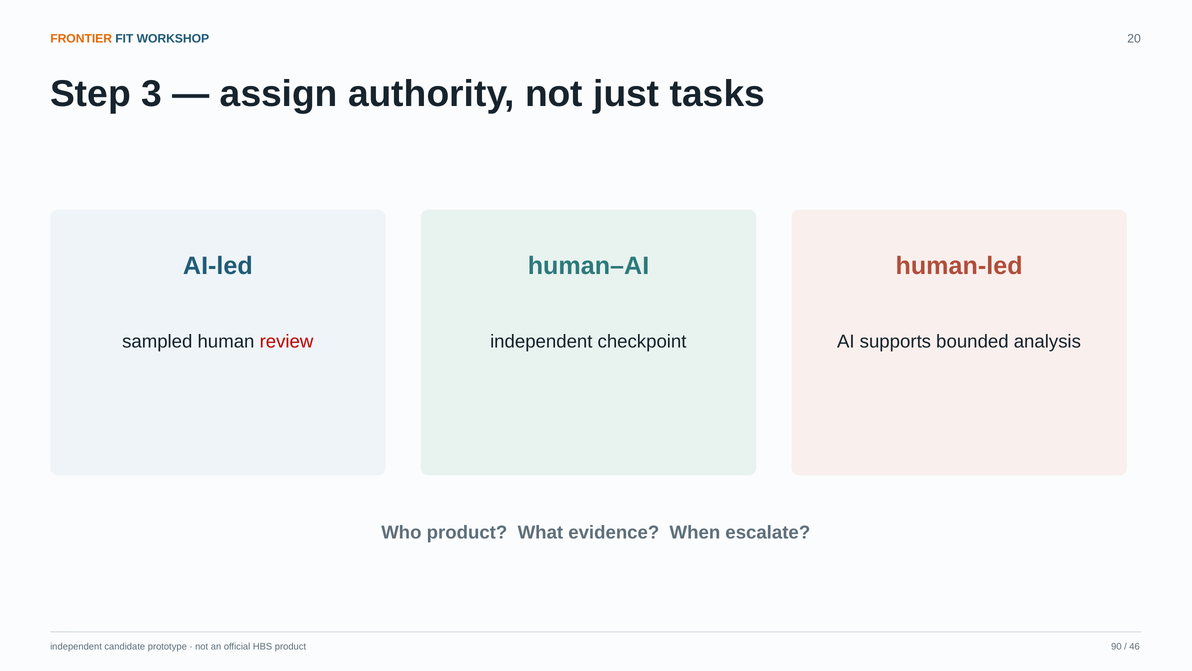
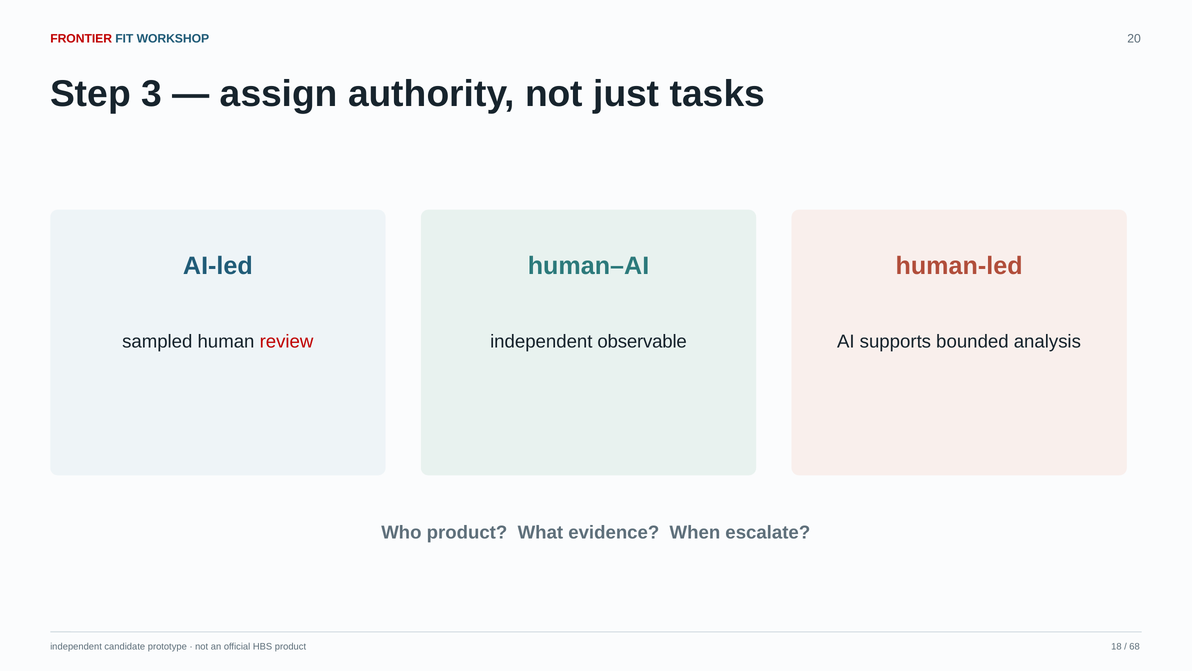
FRONTIER colour: orange -> red (81, 39)
checkpoint: checkpoint -> observable (642, 341)
90: 90 -> 18 (1116, 646)
46: 46 -> 68 (1135, 646)
